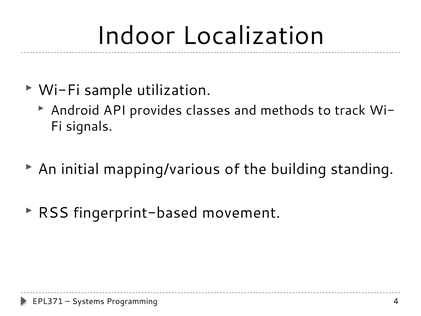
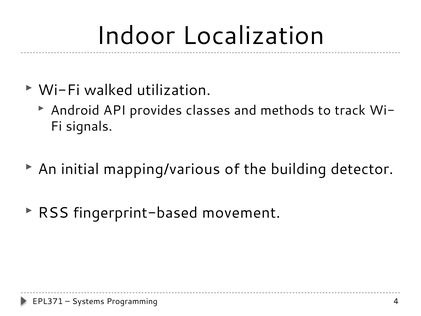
sample: sample -> walked (108, 90)
standing: standing -> detector (362, 169)
